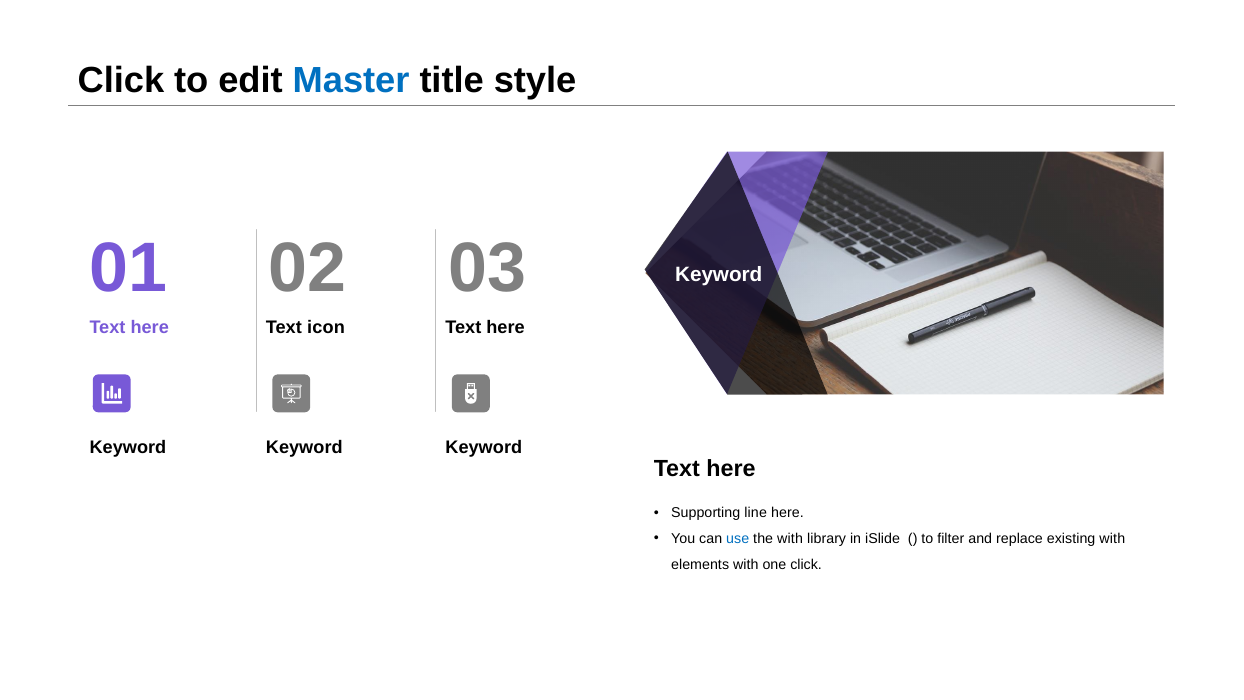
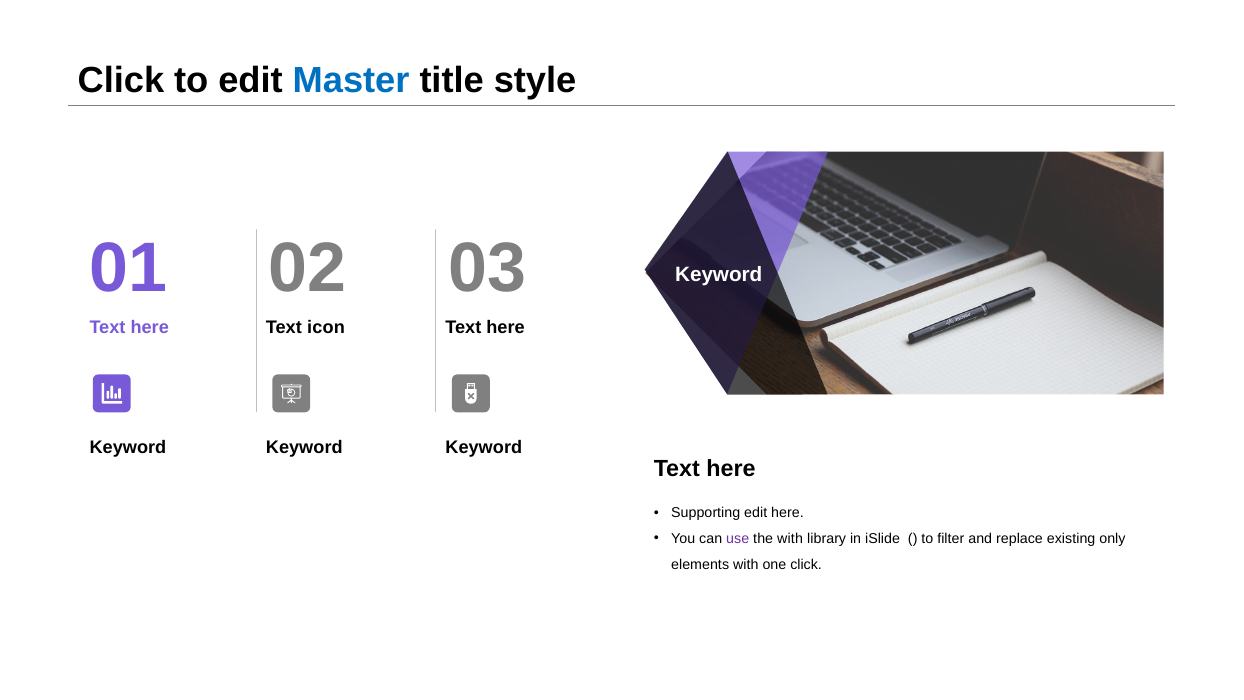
Supporting line: line -> edit (756, 513)
use colour: blue -> purple (738, 539)
existing with: with -> only (1112, 539)
